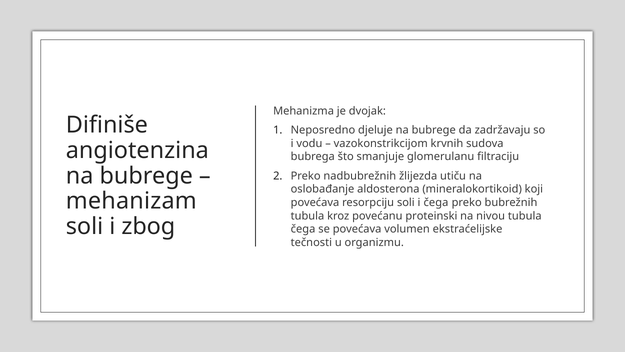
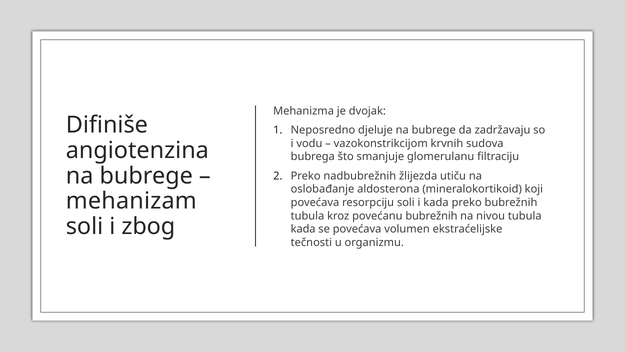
i čega: čega -> kada (436, 202)
povećanu proteinski: proteinski -> bubrežnih (431, 216)
čega: čega -> kada (303, 229)
